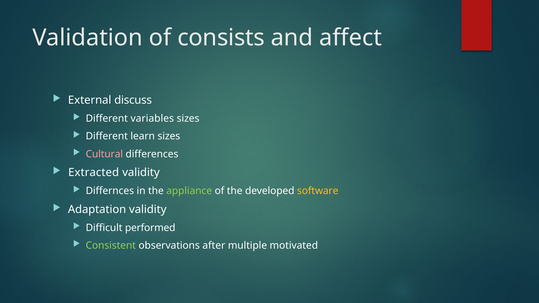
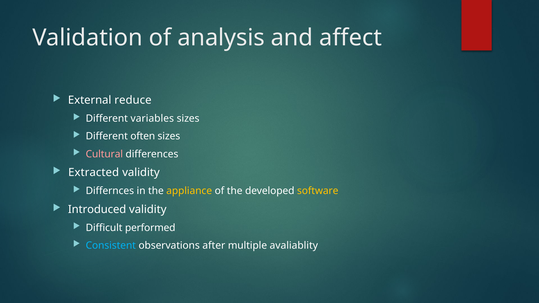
consists: consists -> analysis (221, 38)
discuss: discuss -> reduce (133, 100)
learn: learn -> often (143, 136)
appliance colour: light green -> yellow (189, 191)
Adaptation: Adaptation -> Introduced (97, 209)
Consistent colour: light green -> light blue (111, 246)
motivated: motivated -> avaliablity (294, 246)
